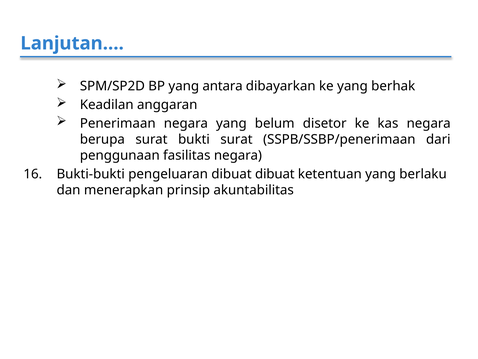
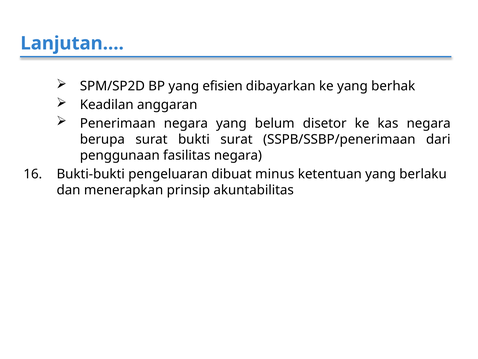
antara: antara -> efisien (223, 86)
dibuat dibuat: dibuat -> minus (275, 174)
